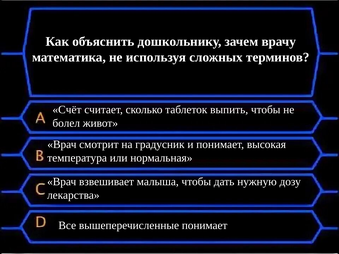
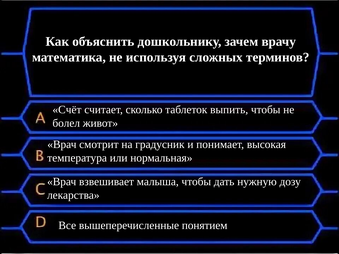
вышеперечисленные понимает: понимает -> понятием (205, 226)
